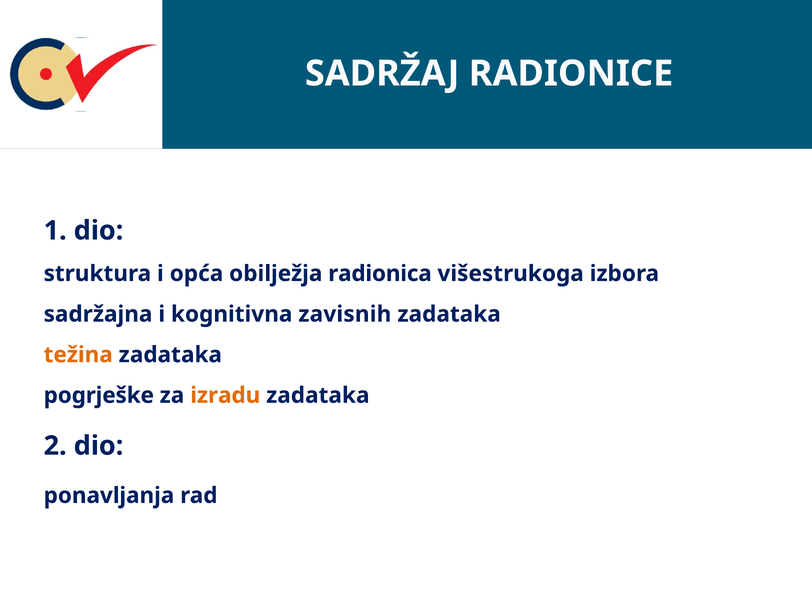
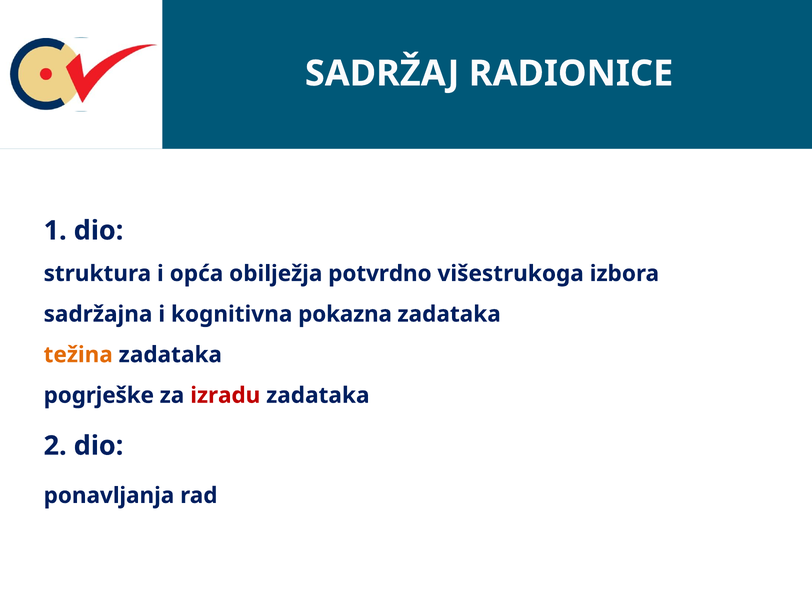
radionica: radionica -> potvrdno (380, 274)
zavisnih: zavisnih -> pokazna (345, 314)
izradu colour: orange -> red (225, 395)
